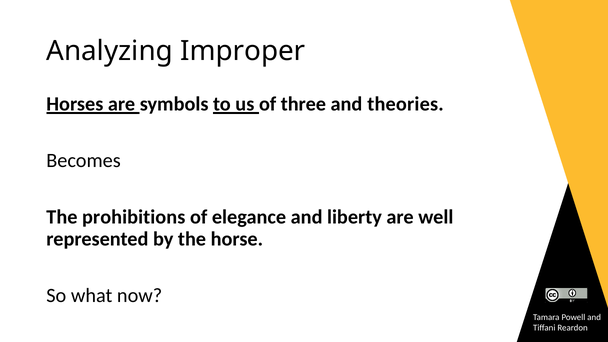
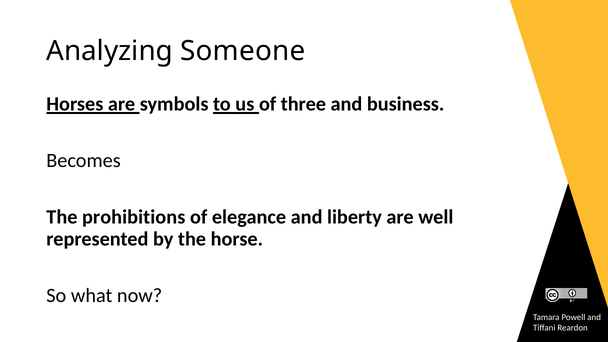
Improper: Improper -> Someone (243, 51)
theories: theories -> business (406, 104)
